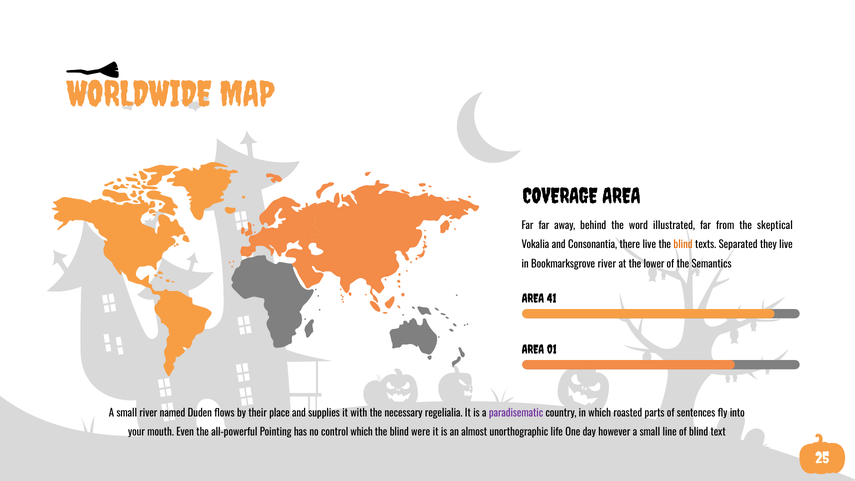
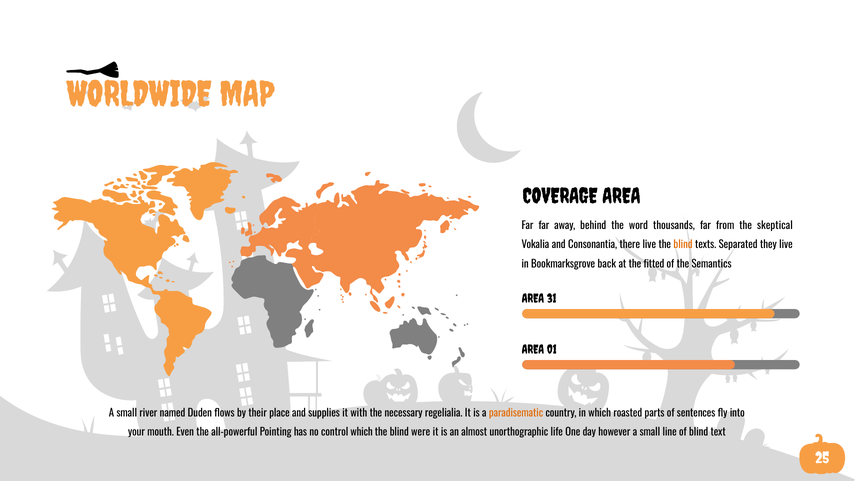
illustrated: illustrated -> thousands (674, 226)
Bookmarksgrove river: river -> back (607, 264)
lower: lower -> fitted (654, 264)
41: 41 -> 31 (552, 299)
paradisematic colour: purple -> orange (516, 413)
